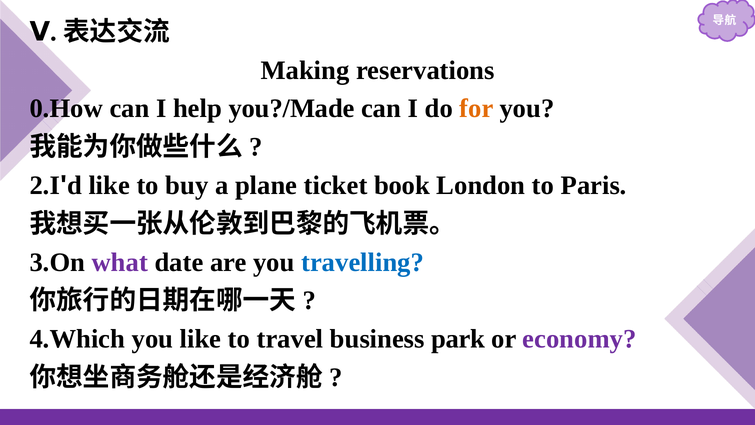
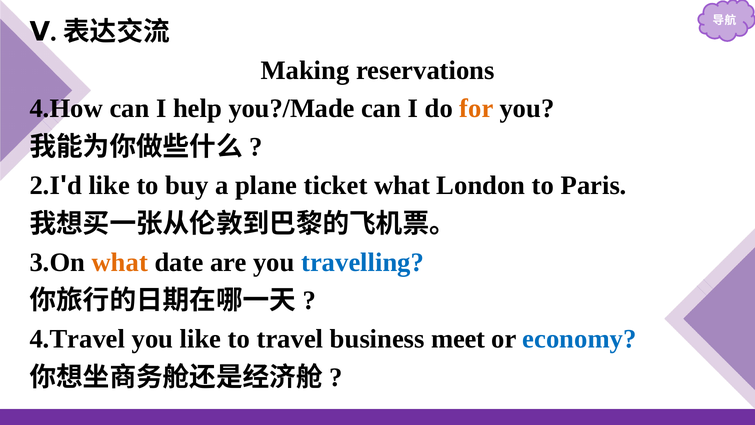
0.How: 0.How -> 4.How (66, 109)
ticket book: book -> what (402, 185)
what colour: purple -> orange (120, 262)
4.Which: 4.Which -> 4.Travel (77, 339)
park: park -> meet (458, 339)
economy colour: purple -> blue (579, 339)
